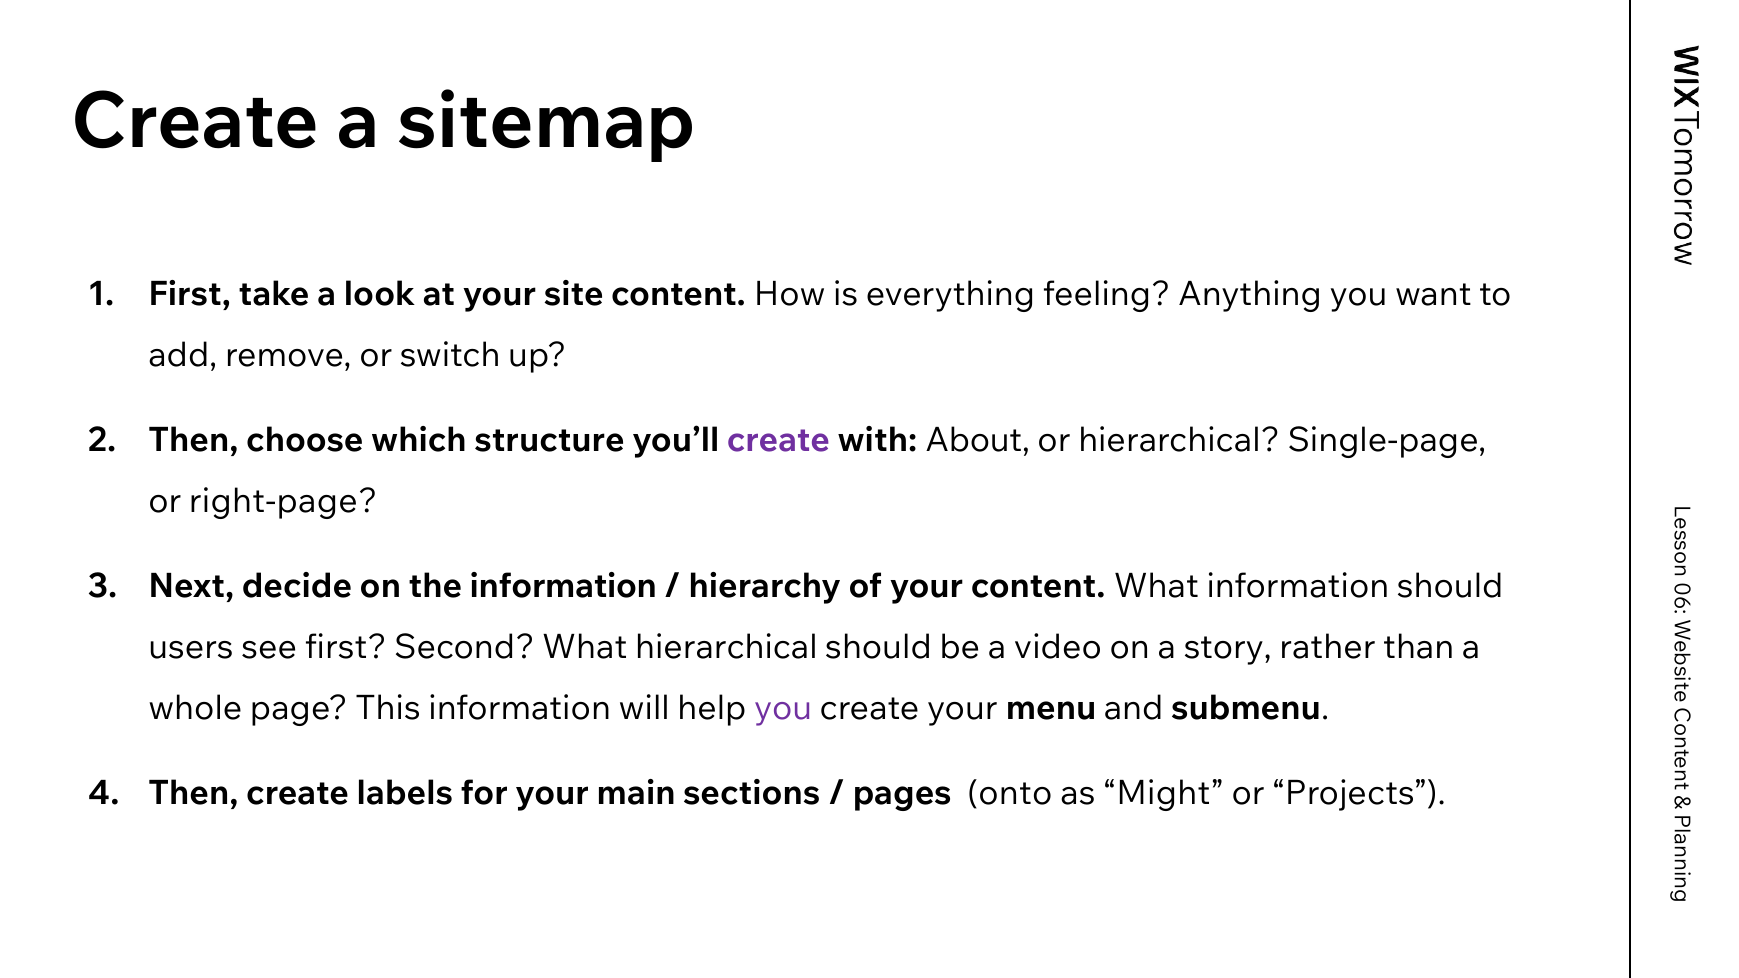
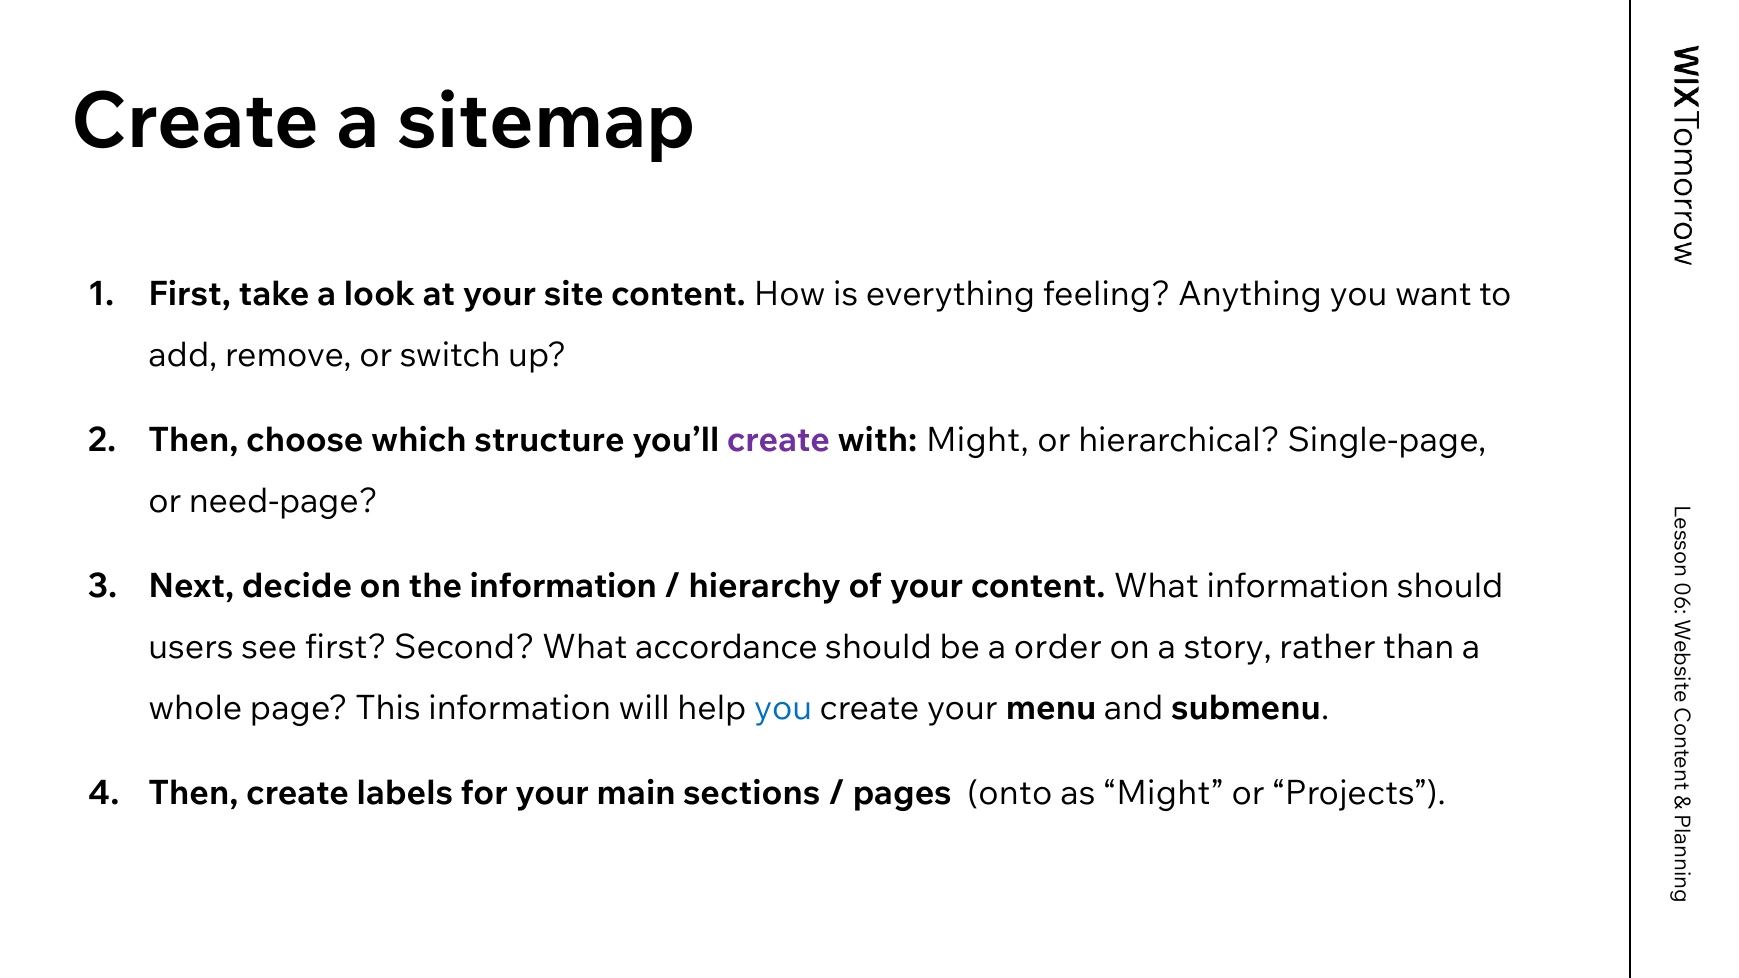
with About: About -> Might (977, 441)
right-page: right-page -> need-page (283, 502)
What hierarchical: hierarchical -> accordance (727, 647)
video: video -> order (1058, 647)
you colour: purple -> blue (783, 708)
